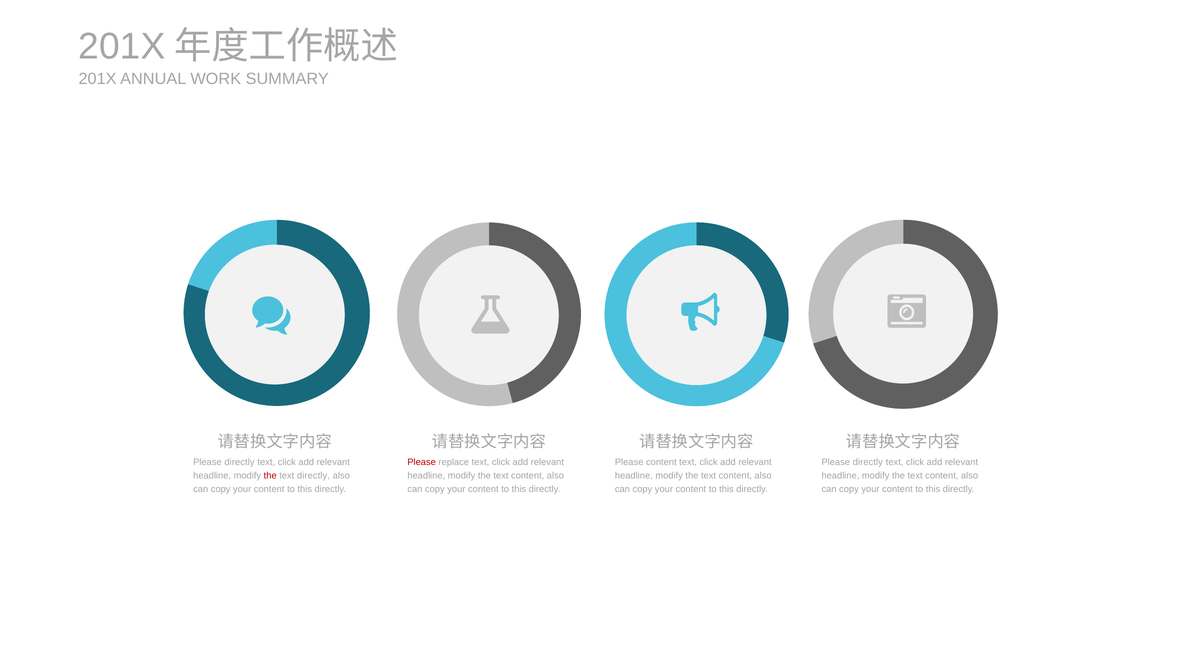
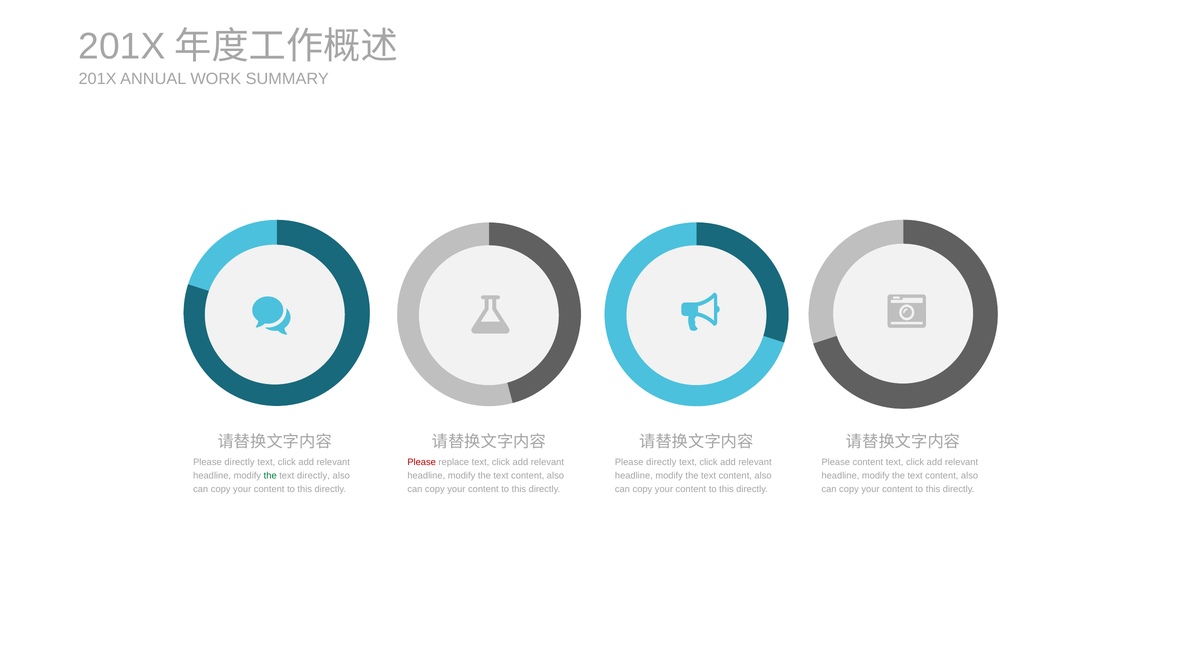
content: content -> directly (661, 463)
directly: directly -> content (868, 463)
the colour: red -> green (270, 476)
